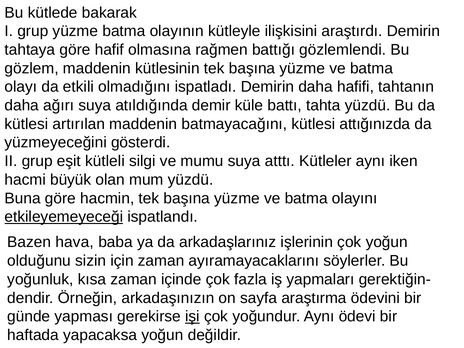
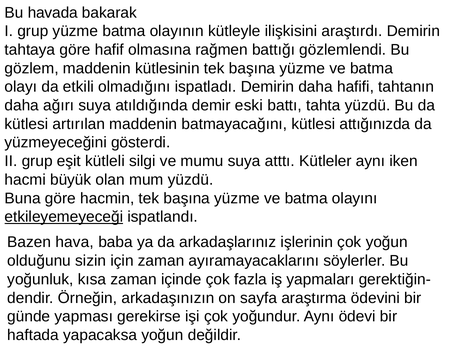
kütlede: kütlede -> havada (53, 13)
küle: küle -> eski (249, 105)
işi underline: present -> none (192, 316)
